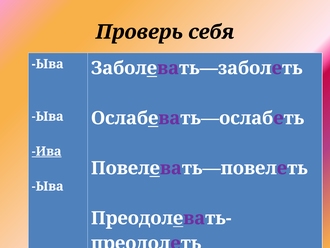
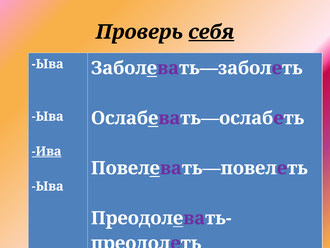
себя underline: none -> present (211, 32)
